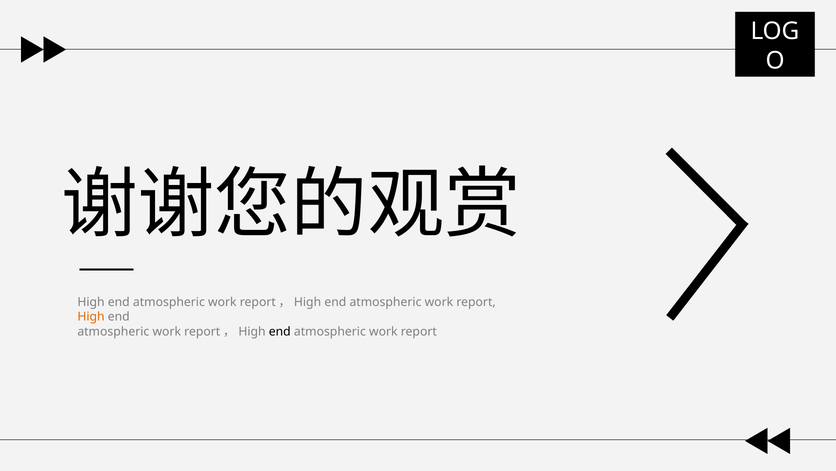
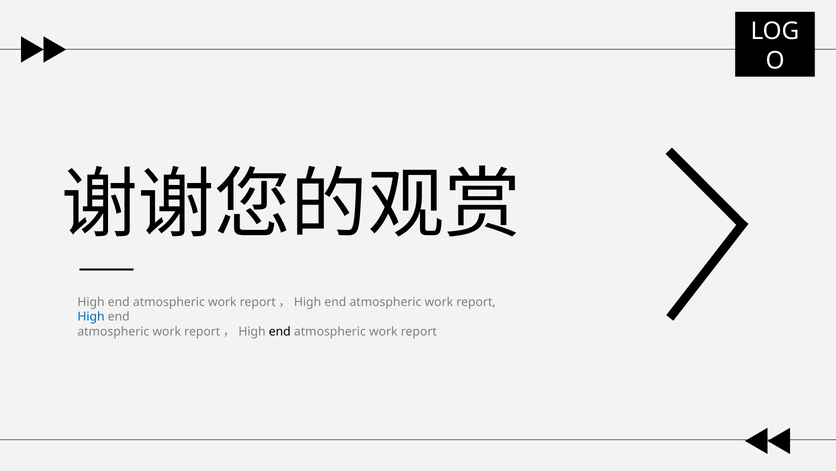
High colour: orange -> blue (91, 316)
